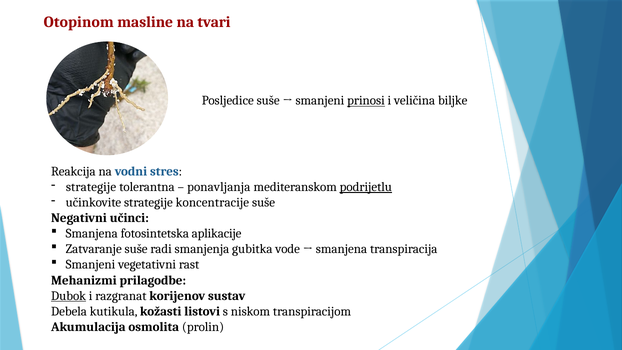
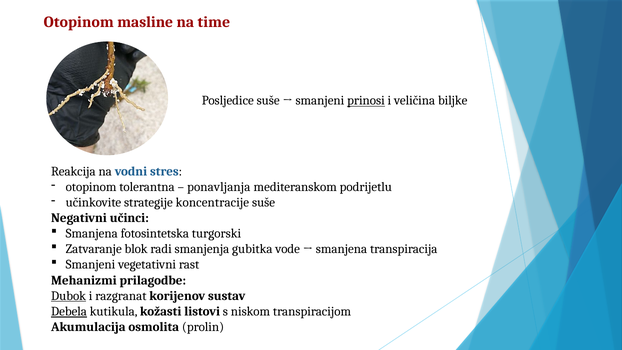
tvari: tvari -> time (214, 22)
strategije: strategije -> otopinom (91, 187)
podrijetlu underline: present -> none (366, 187)
aplikacije: aplikacije -> turgorski (217, 233)
Zatvaranje suše: suše -> blok (136, 249)
Debela underline: none -> present (69, 311)
